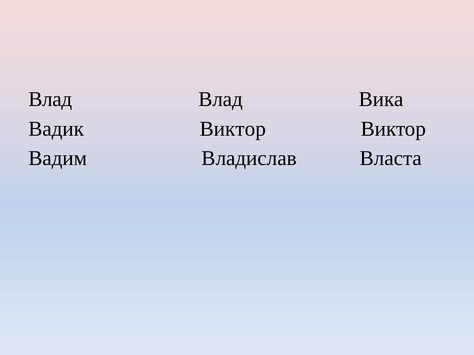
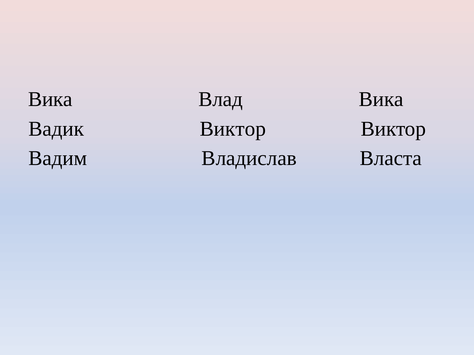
Влад: Влад -> Вика (50, 99)
